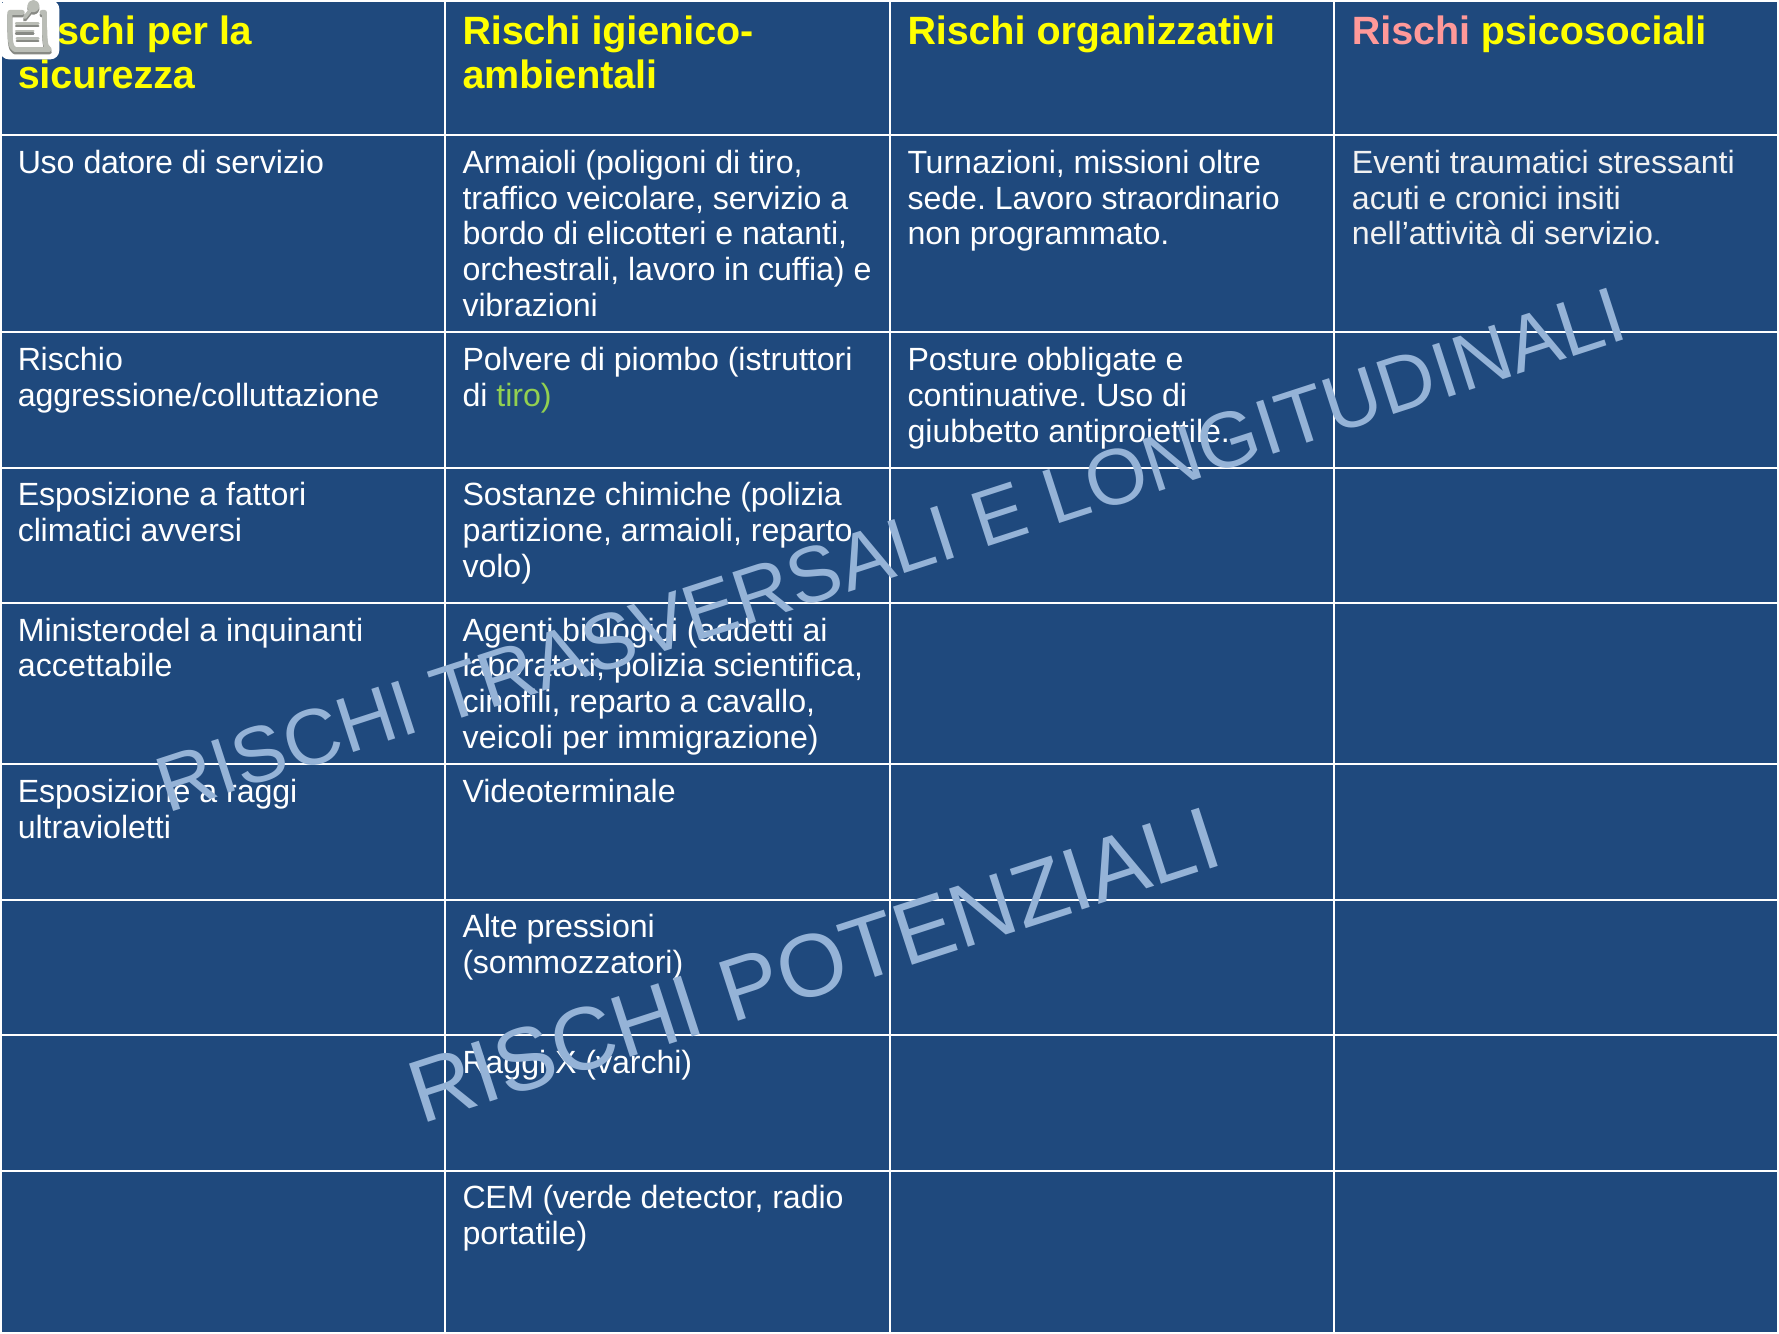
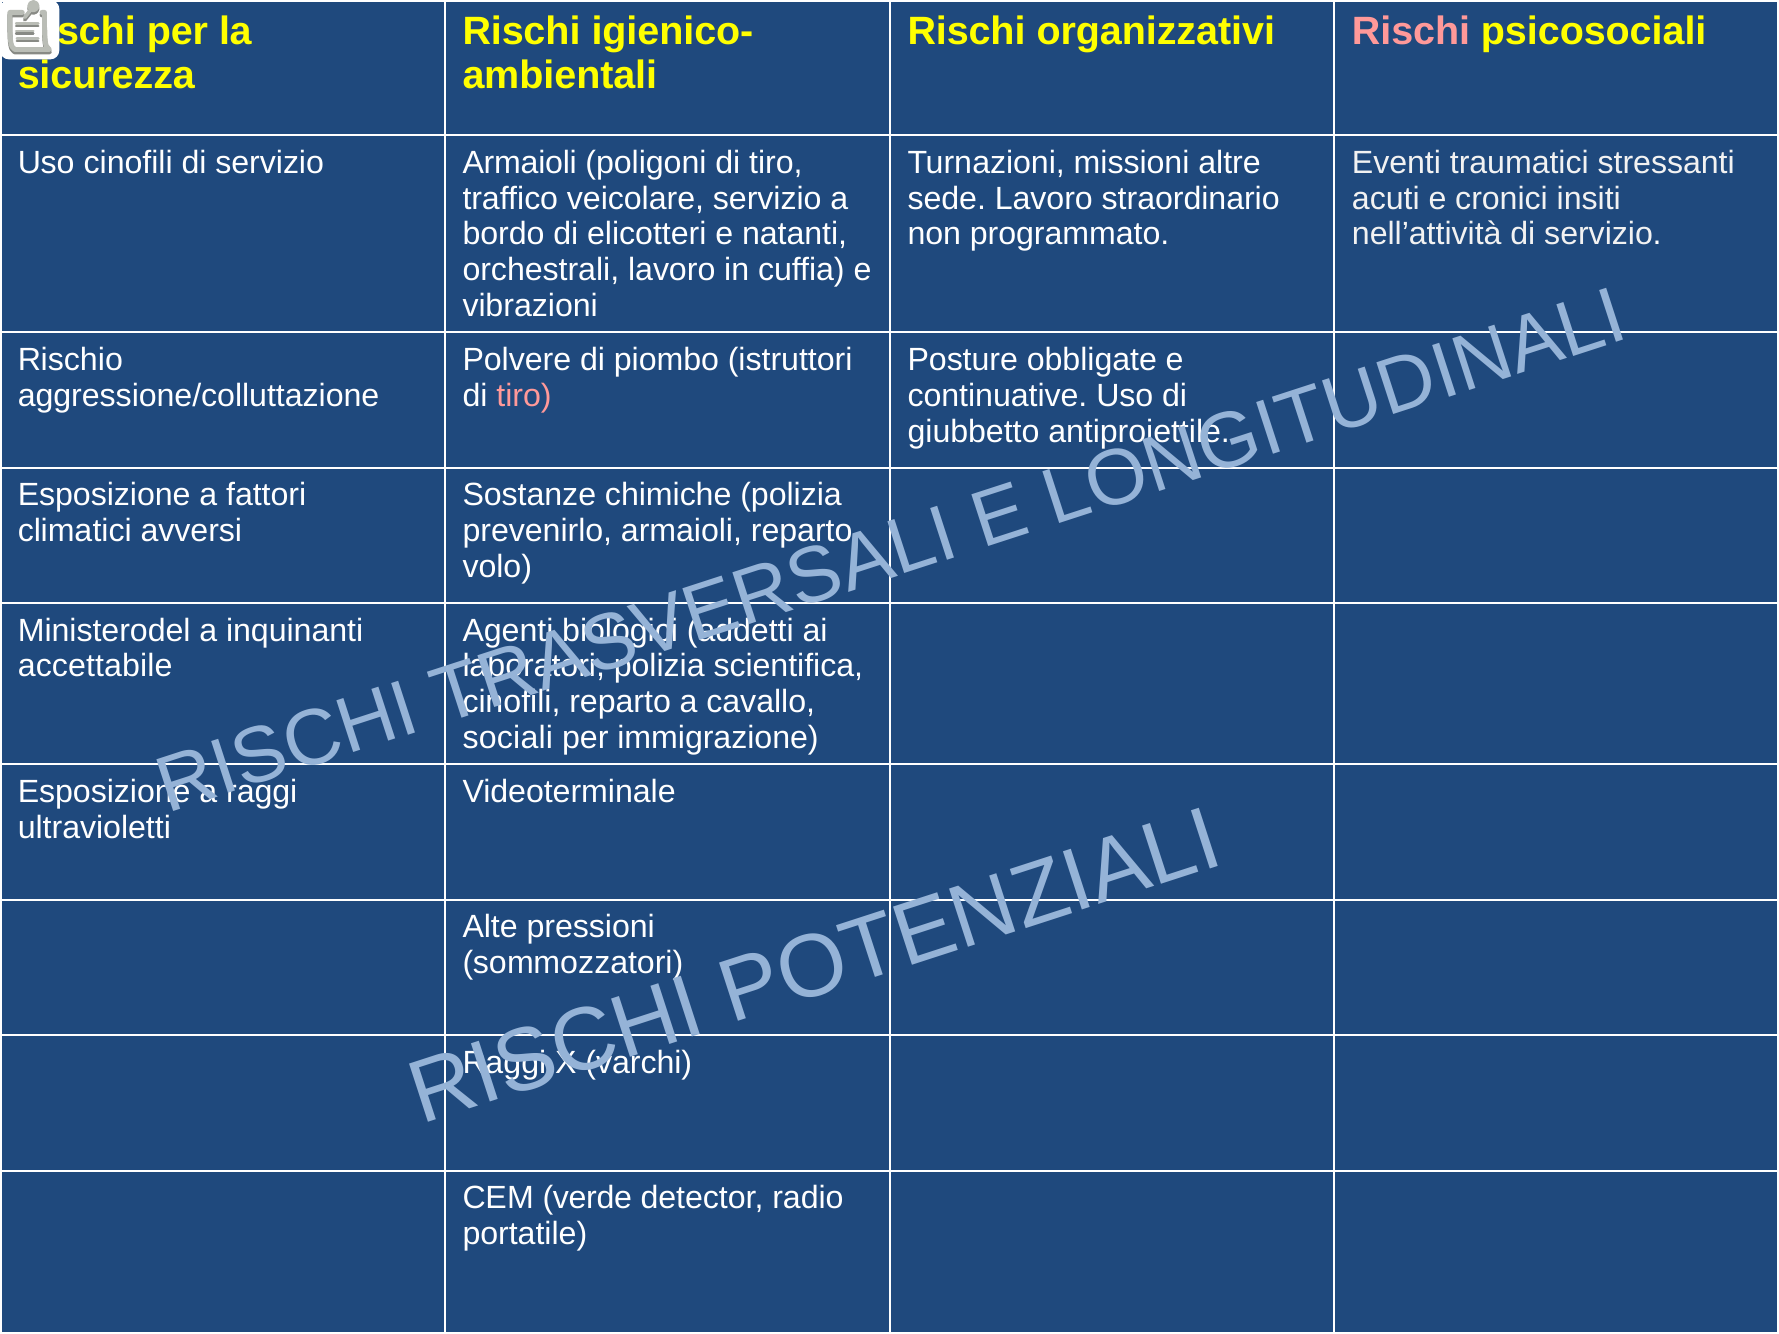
Uso datore: datore -> cinofili (128, 163)
oltre: oltre -> altre (1230, 163)
tiro colour: light green -> pink (524, 396)
partizione: partizione -> prevenirlo (537, 531)
veicoli: veicoli -> sociali (508, 738)
